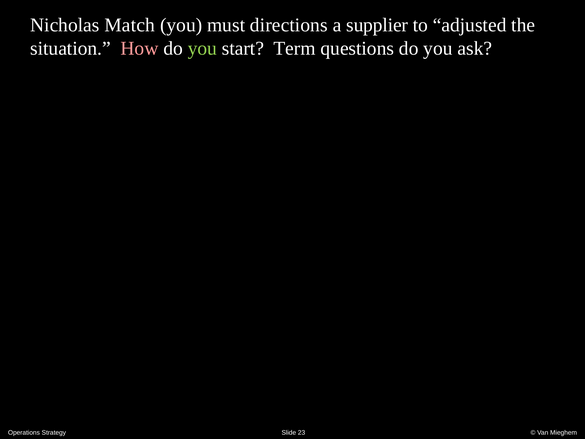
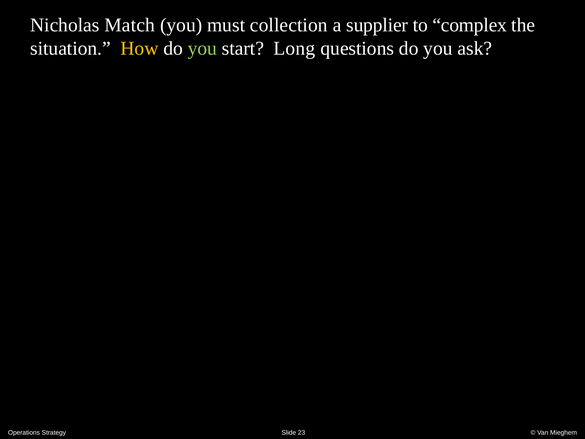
directions: directions -> collection (289, 25)
adjusted: adjusted -> complex (470, 25)
How colour: pink -> yellow (140, 48)
Term: Term -> Long (294, 48)
